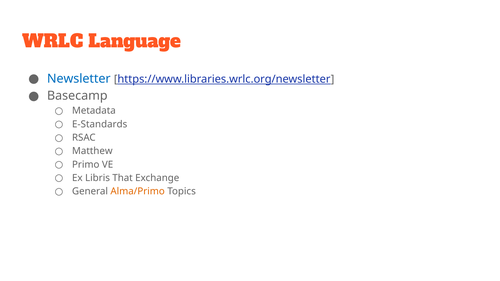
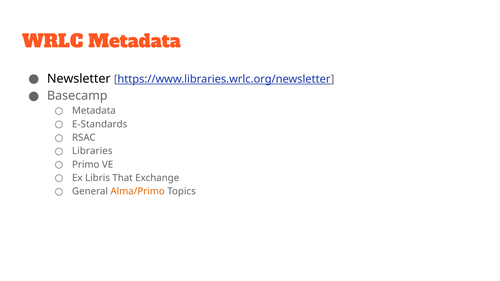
WRLC Language: Language -> Metadata (135, 41)
Newsletter colour: blue -> black (79, 79)
Matthew: Matthew -> Libraries (92, 151)
